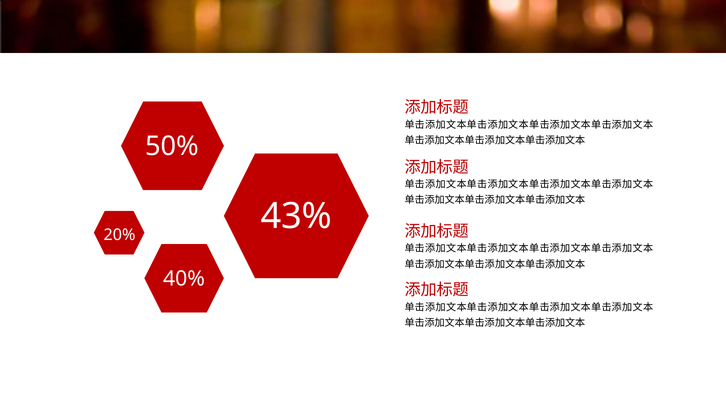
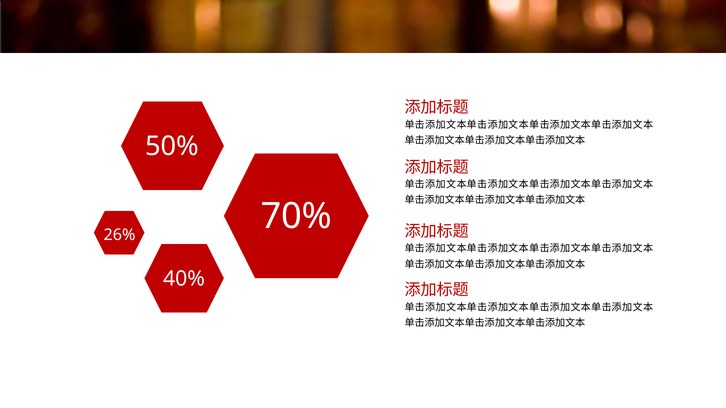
43%: 43% -> 70% (296, 217)
20%: 20% -> 26% (120, 235)
